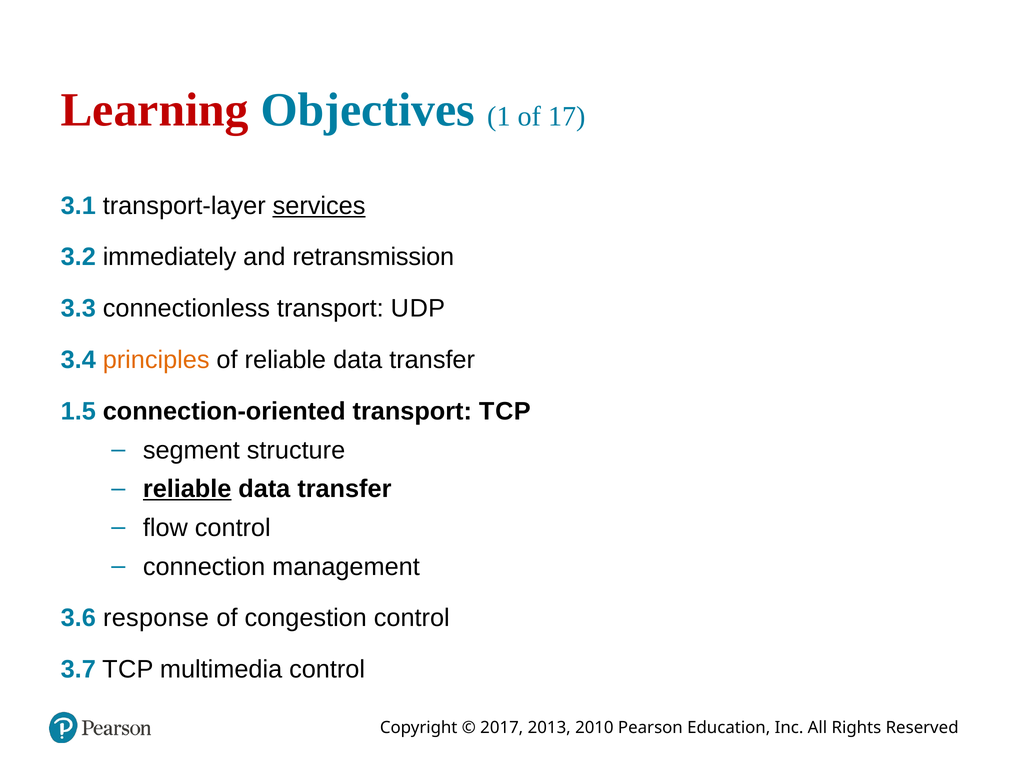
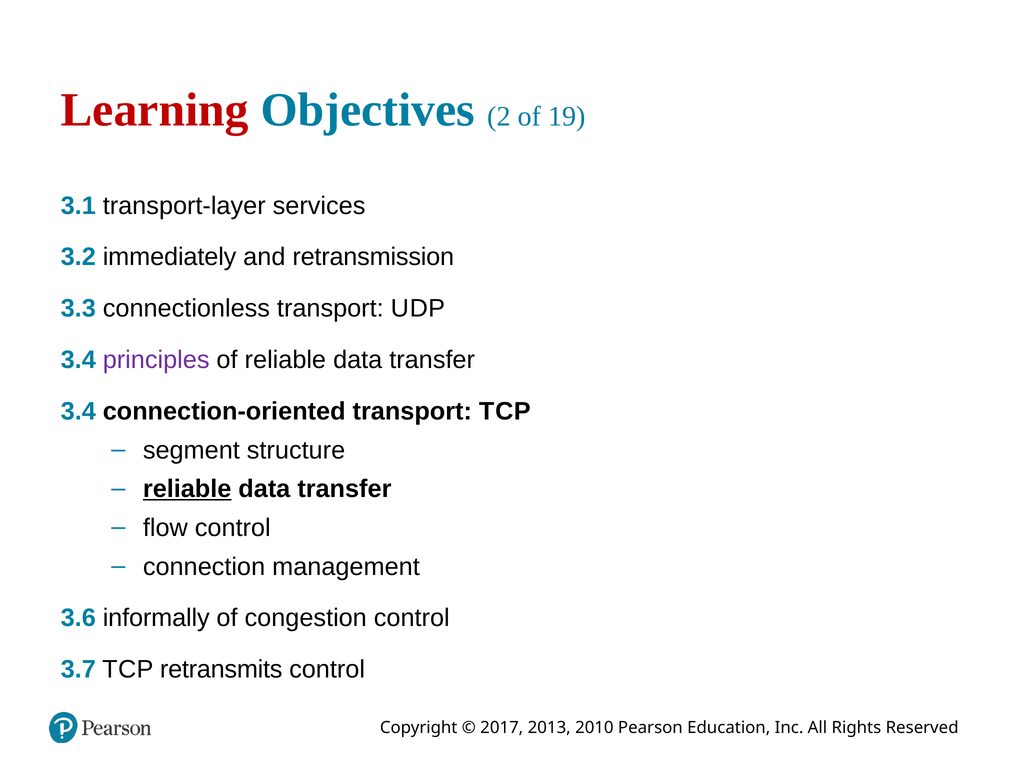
1: 1 -> 2 (499, 116)
17: 17 -> 19 (567, 116)
services underline: present -> none (319, 206)
principles colour: orange -> purple (156, 360)
1.5: 1.5 -> 3.4 (78, 411)
response: response -> informally (156, 618)
multimedia: multimedia -> retransmits (221, 670)
